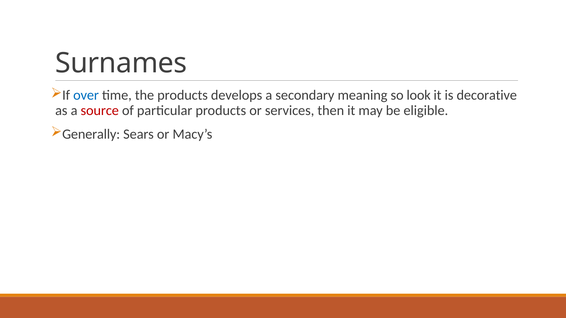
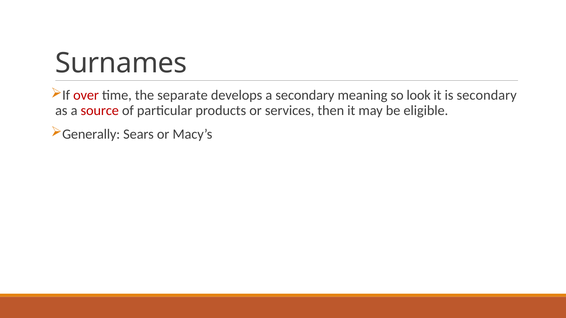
over colour: blue -> red (86, 95)
the products: products -> separate (183, 95)
is decorative: decorative -> secondary (487, 95)
